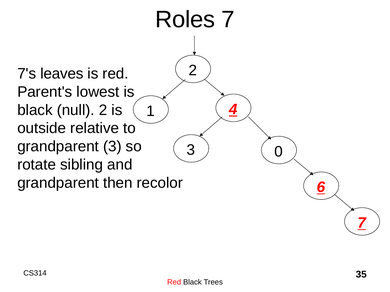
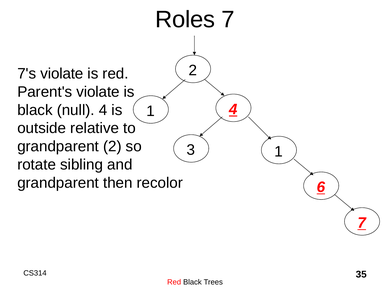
7's leaves: leaves -> violate (62, 74)
Parent's lowest: lowest -> violate (98, 92)
null 2: 2 -> 4 (103, 110)
grandparent 3: 3 -> 2 (112, 147)
3 0: 0 -> 1 (279, 152)
